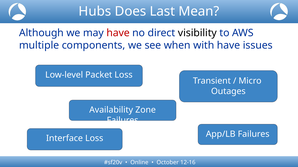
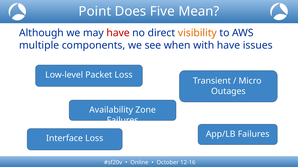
Hubs: Hubs -> Point (95, 11)
Last: Last -> Five (162, 11)
visibility colour: black -> orange (197, 33)
